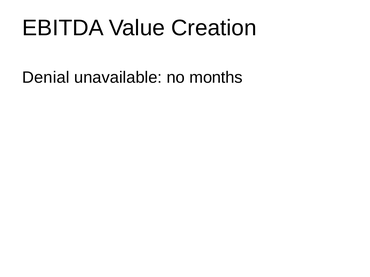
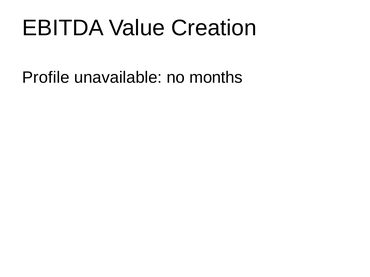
Denial: Denial -> Profile (46, 78)
